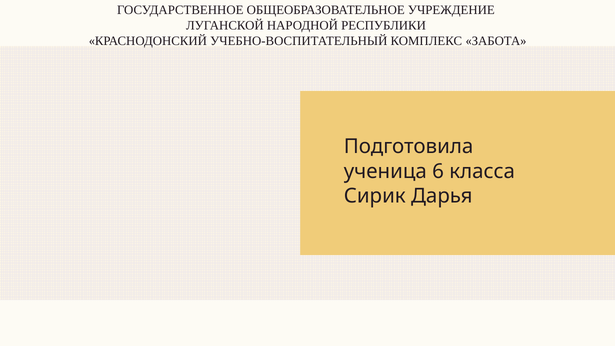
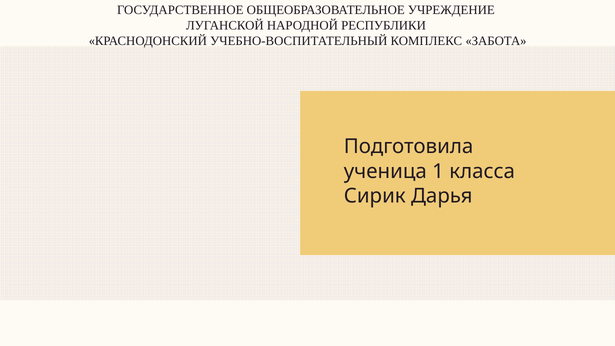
6: 6 -> 1 (438, 171)
